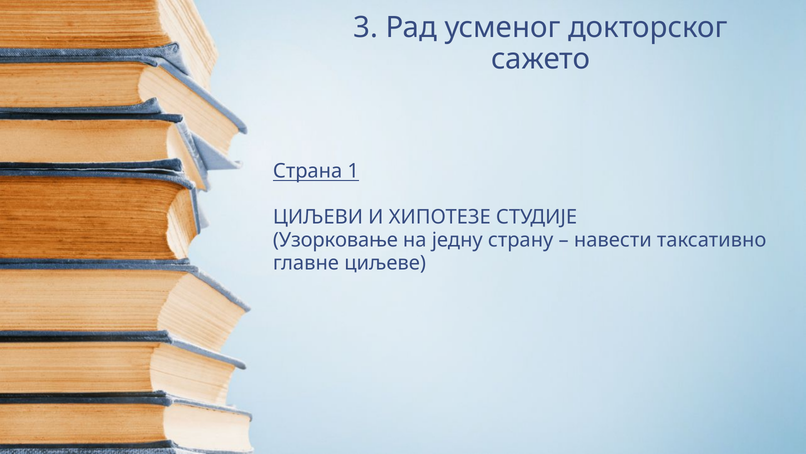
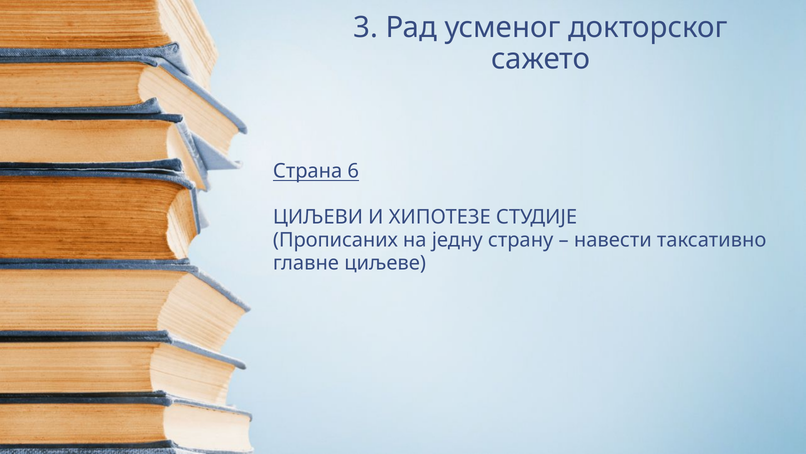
1: 1 -> 6 (353, 171)
Узорковање: Узорковање -> Прописаних (335, 240)
